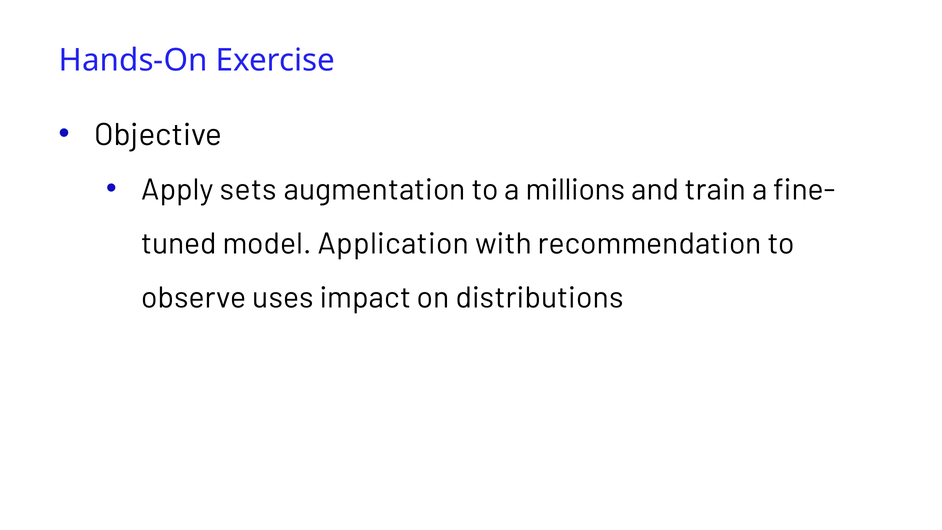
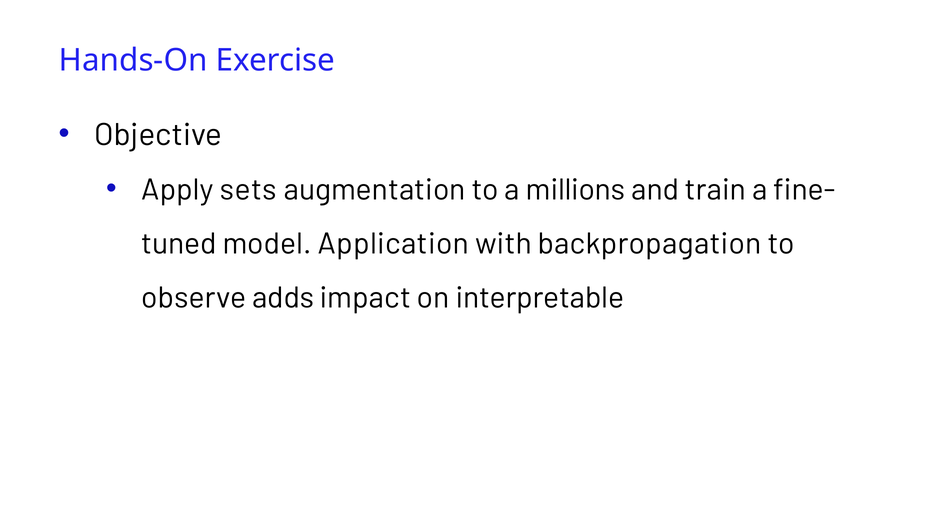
recommendation: recommendation -> backpropagation (650, 244)
uses: uses -> adds (283, 298)
distributions: distributions -> interpretable (540, 298)
